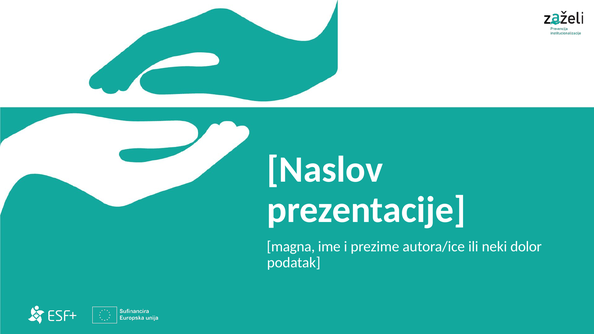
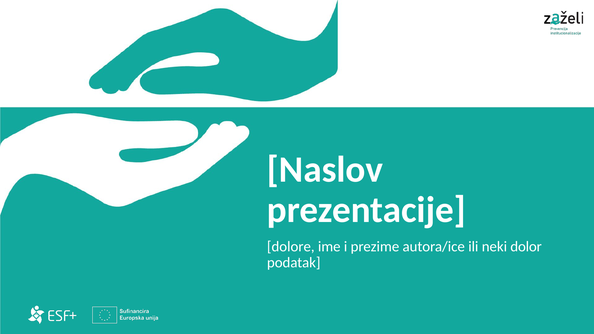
magna: magna -> dolore (291, 247)
